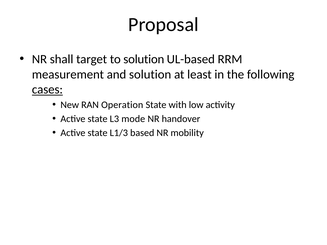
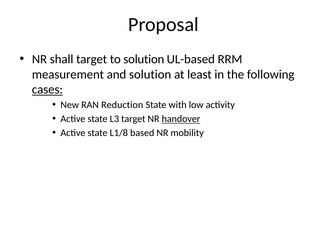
Operation: Operation -> Reduction (122, 105)
L3 mode: mode -> target (133, 119)
handover underline: none -> present (181, 119)
L1/3: L1/3 -> L1/8 (119, 133)
